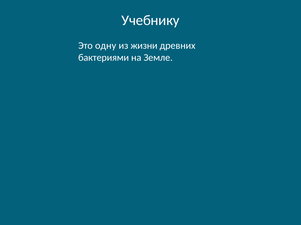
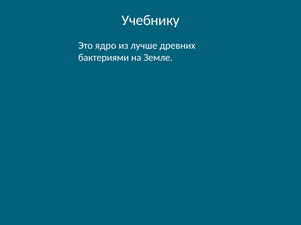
одну: одну -> ядро (106, 46)
жизни: жизни -> лучше (144, 46)
